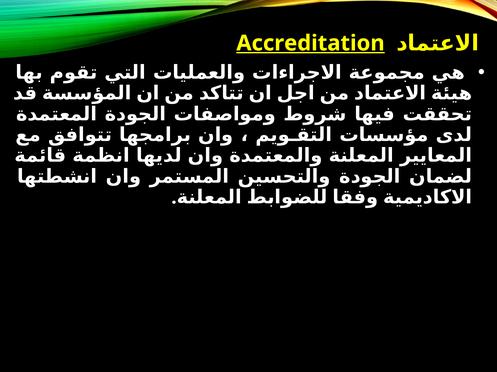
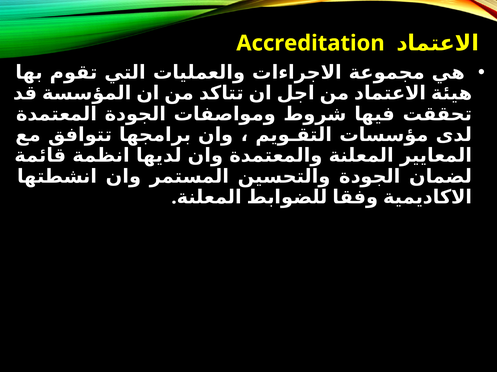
Accreditation underline: present -> none (310, 43)
